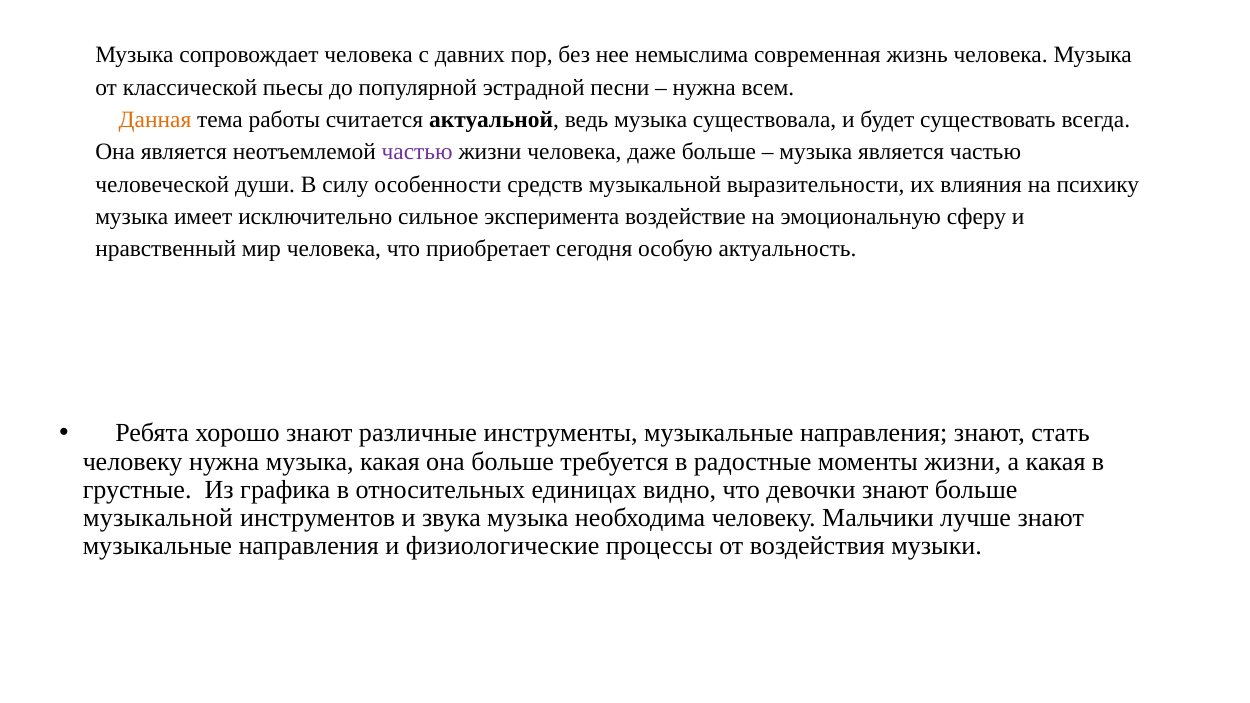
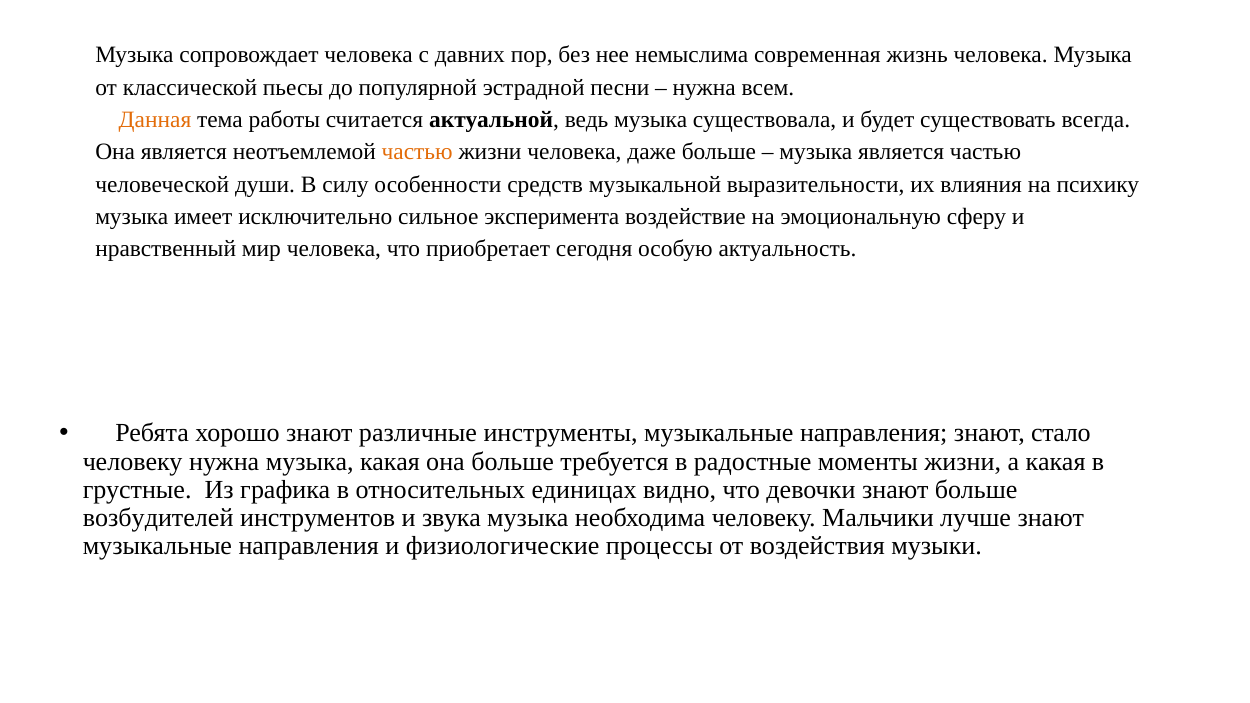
частью colour: purple -> orange (417, 152)
стать: стать -> стало (1061, 433)
музыкальной: музыкальной -> возбудителей (158, 518)
